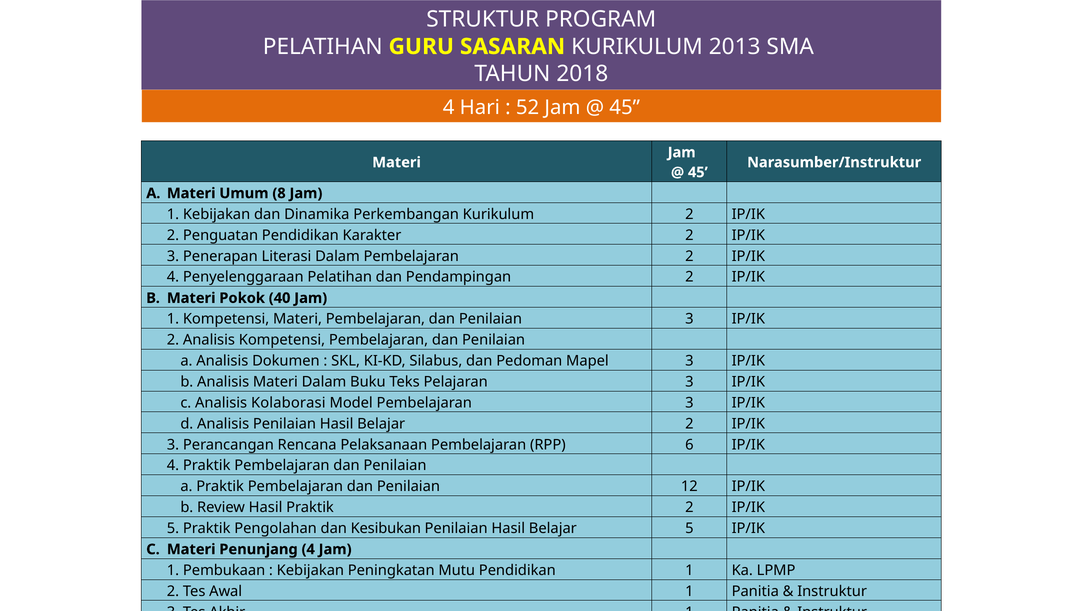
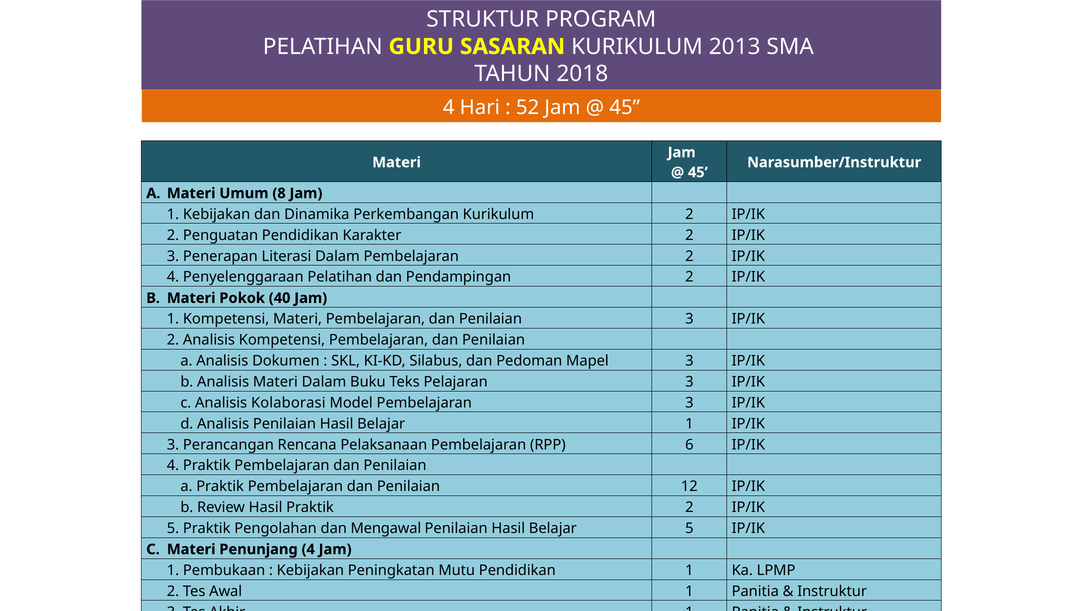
Belajar 2: 2 -> 1 (689, 424)
Kesibukan: Kesibukan -> Mengawal (386, 528)
